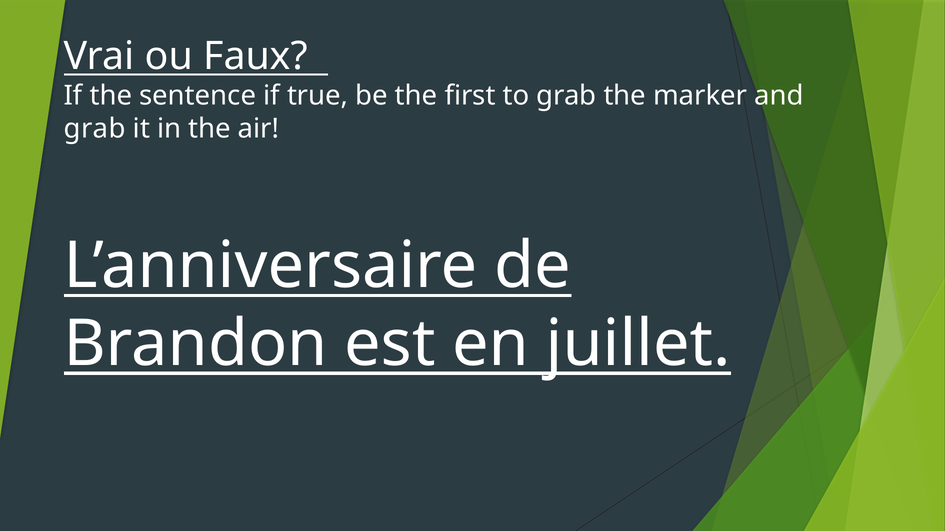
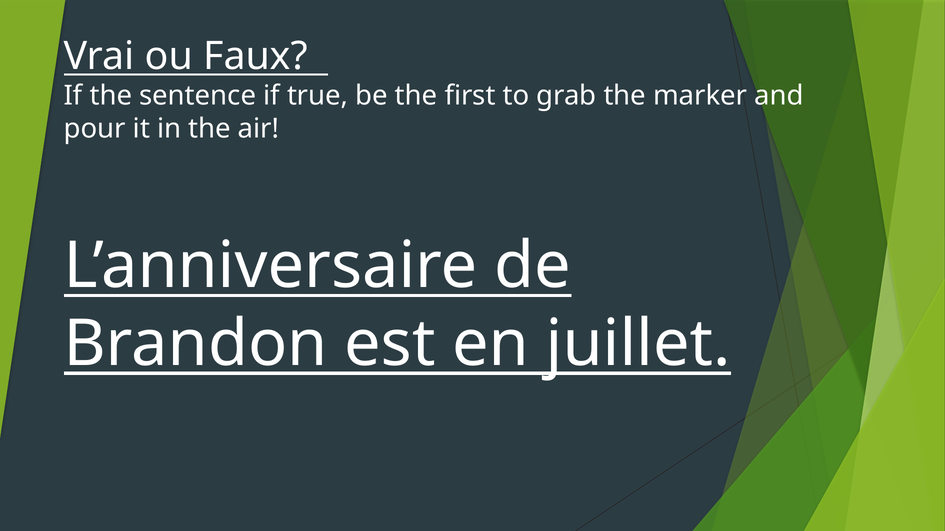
grab: grab -> pour (95, 129)
